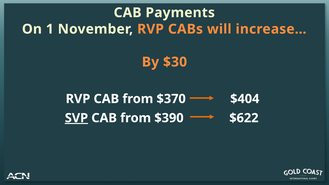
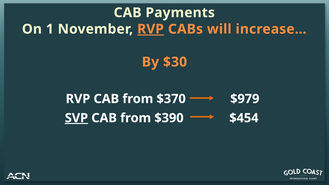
RVP underline: none -> present (151, 29)
$404: $404 -> $979 (245, 99)
$622: $622 -> $454 (244, 118)
